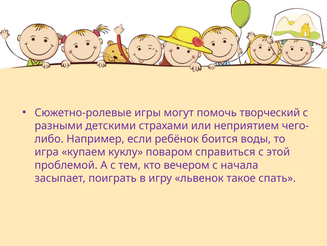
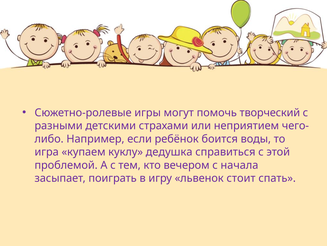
поваром: поваром -> дедушка (169, 152)
такое: такое -> стоит (241, 178)
